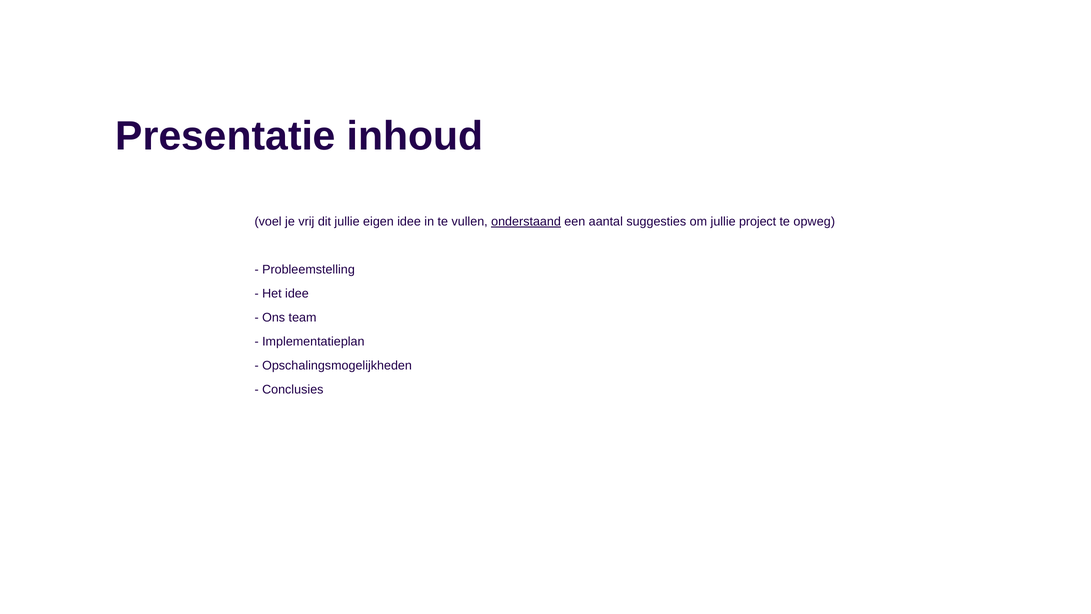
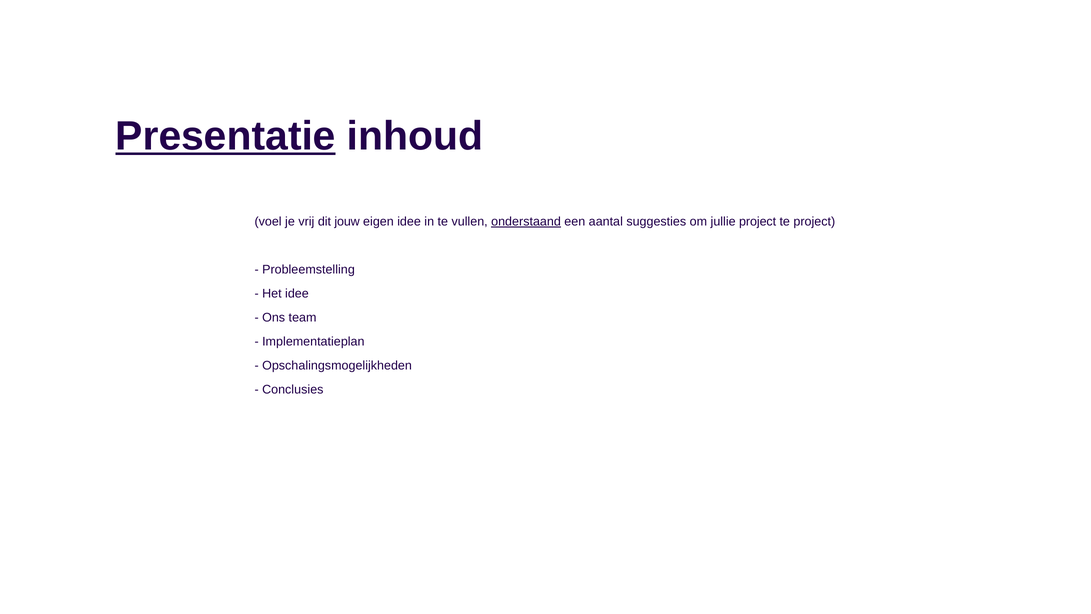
Presentatie underline: none -> present (226, 136)
dit jullie: jullie -> jouw (347, 221)
te opweg: opweg -> project (814, 221)
